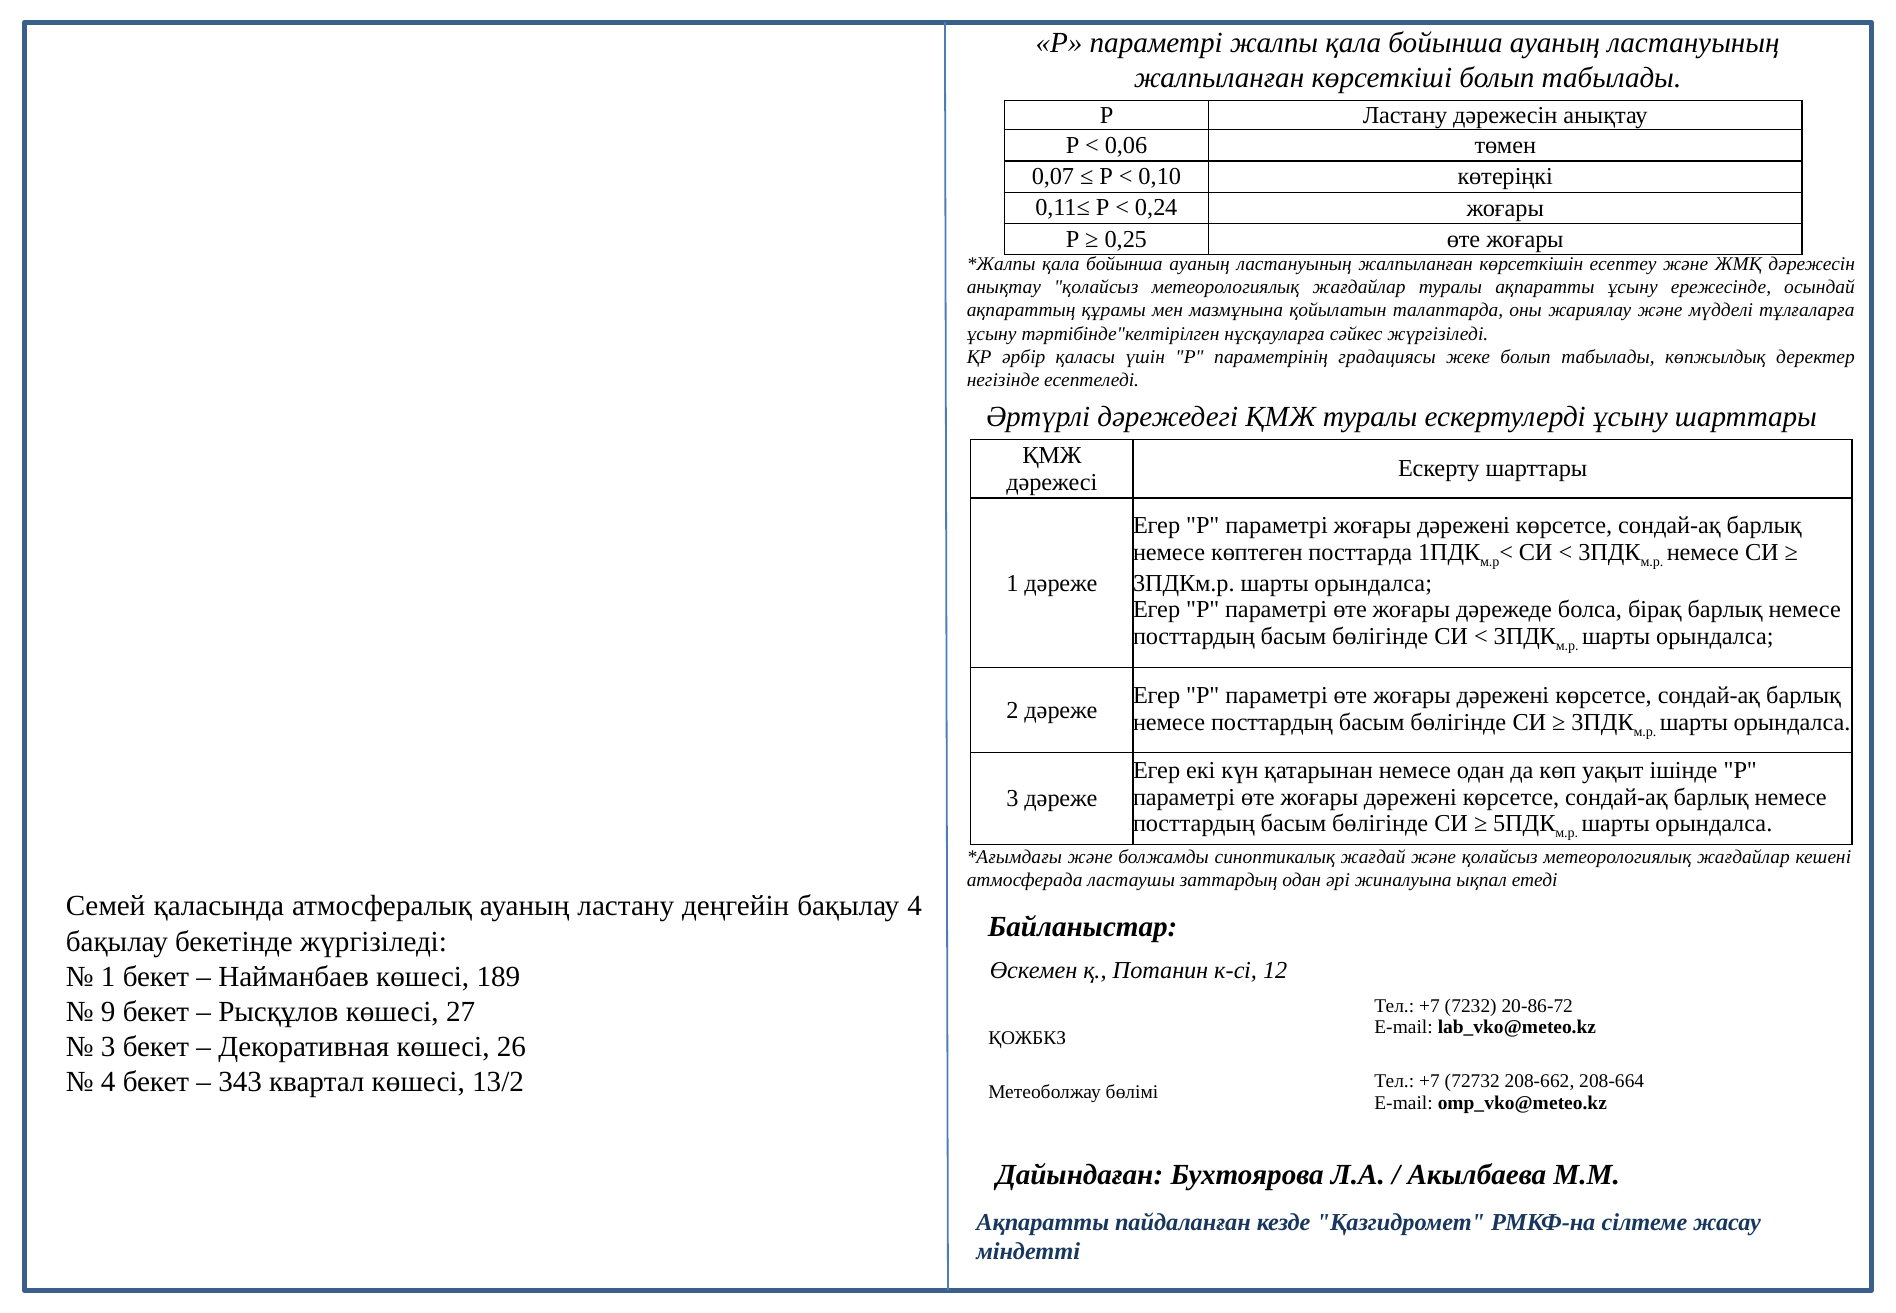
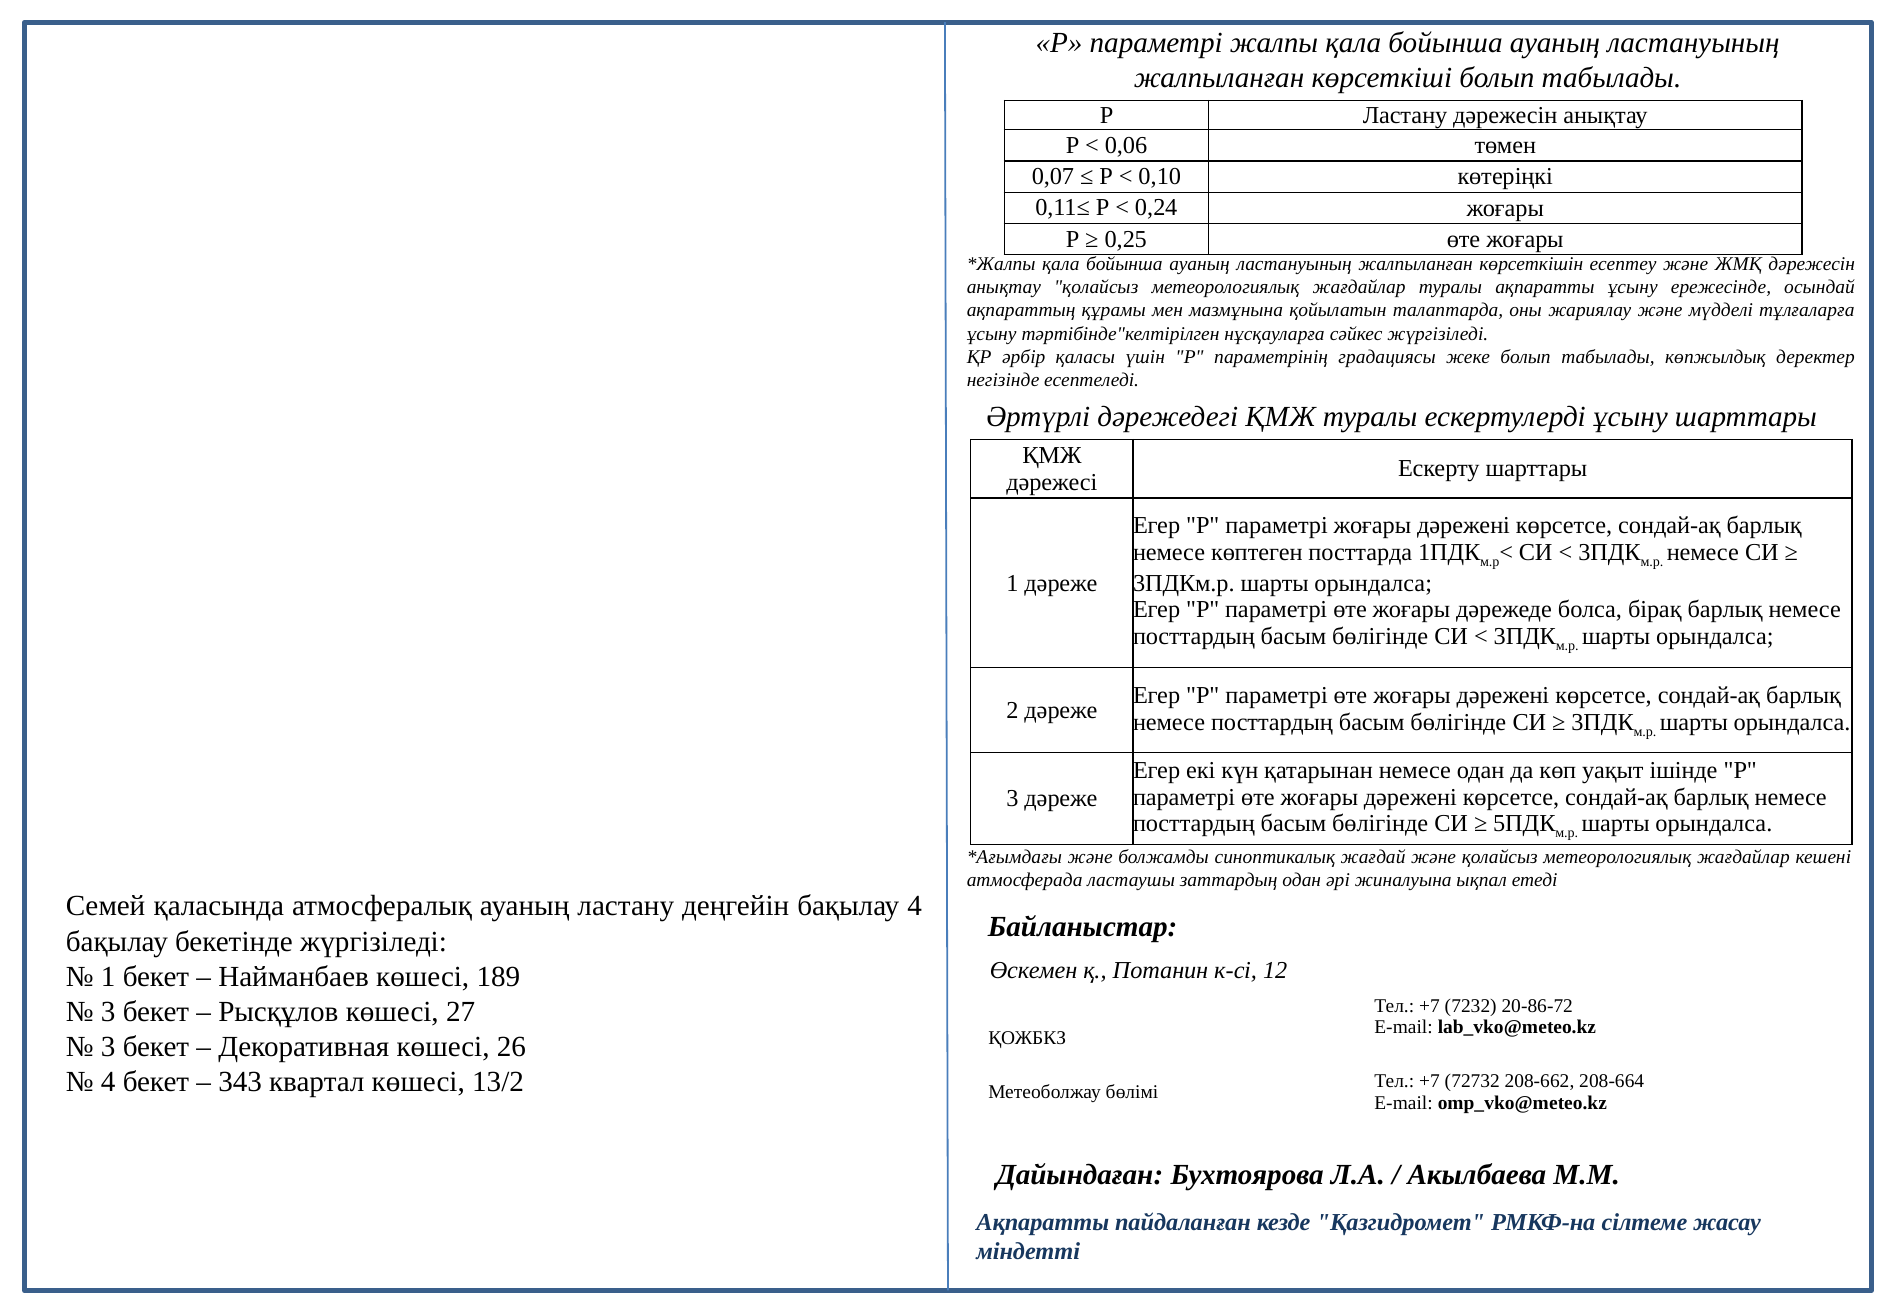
9: 9 -> 3 (108, 1011)
